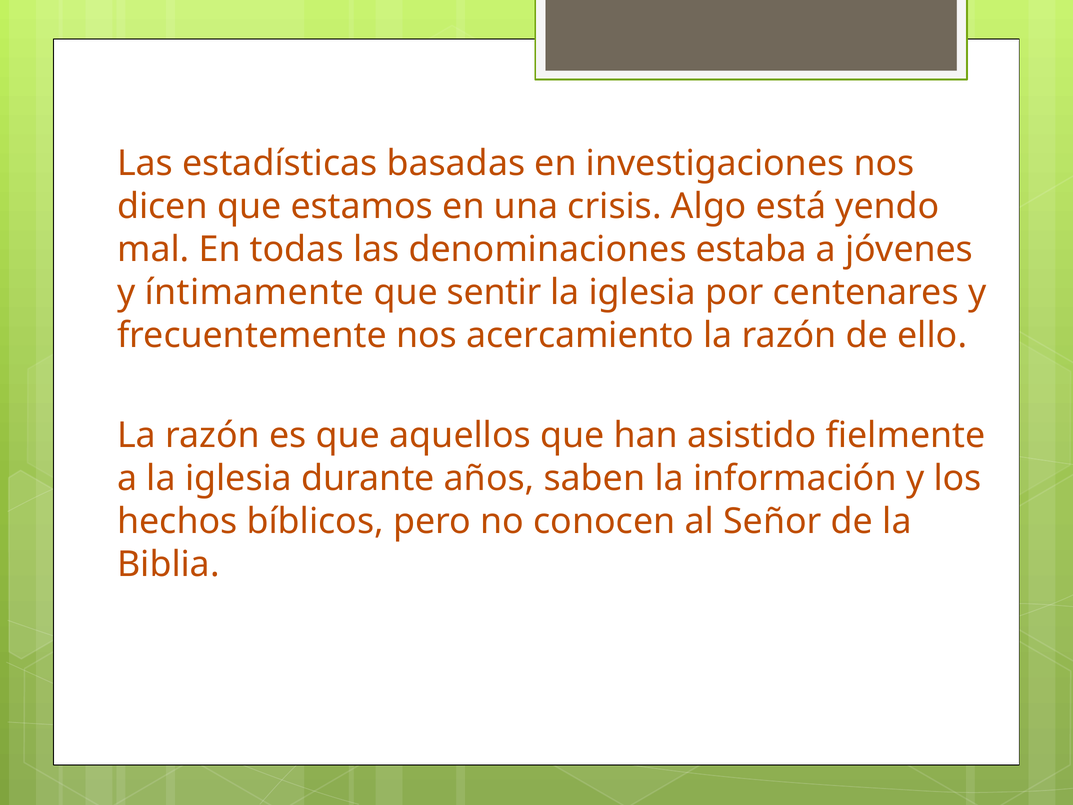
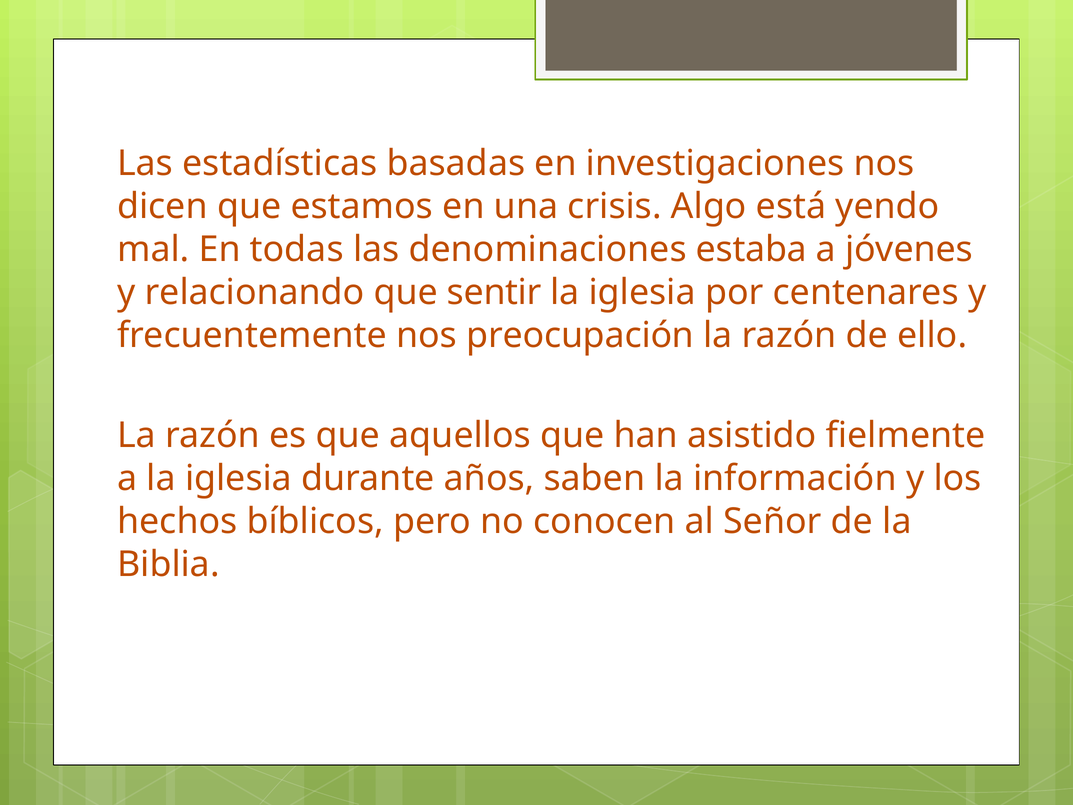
íntimamente: íntimamente -> relacionando (255, 292)
acercamiento: acercamiento -> preocupación (580, 335)
